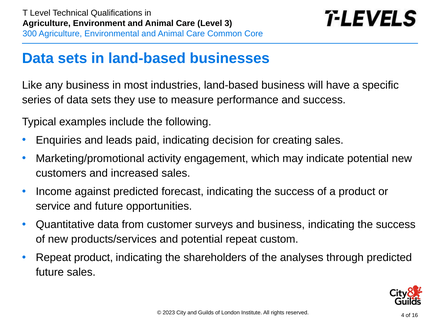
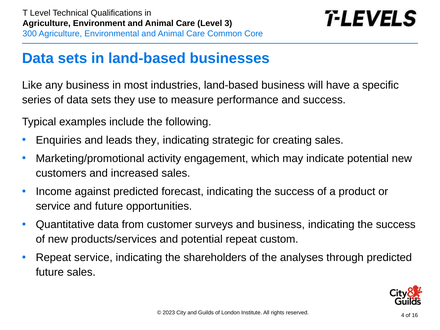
leads paid: paid -> they (147, 140)
decision: decision -> strategic (233, 140)
Repeat product: product -> service (93, 258)
